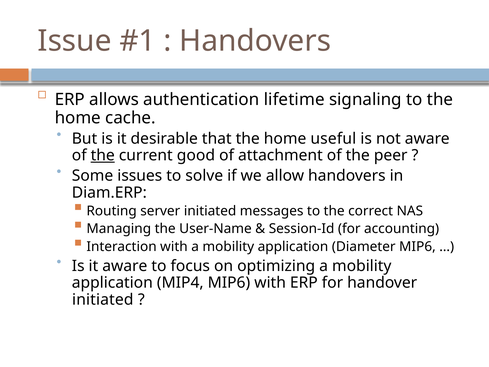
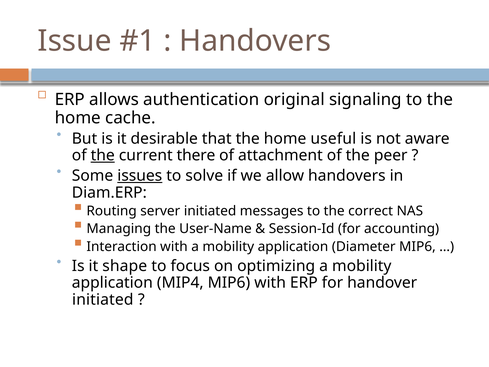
lifetime: lifetime -> original (294, 99)
good: good -> there (196, 155)
issues underline: none -> present (140, 176)
it aware: aware -> shape (125, 266)
